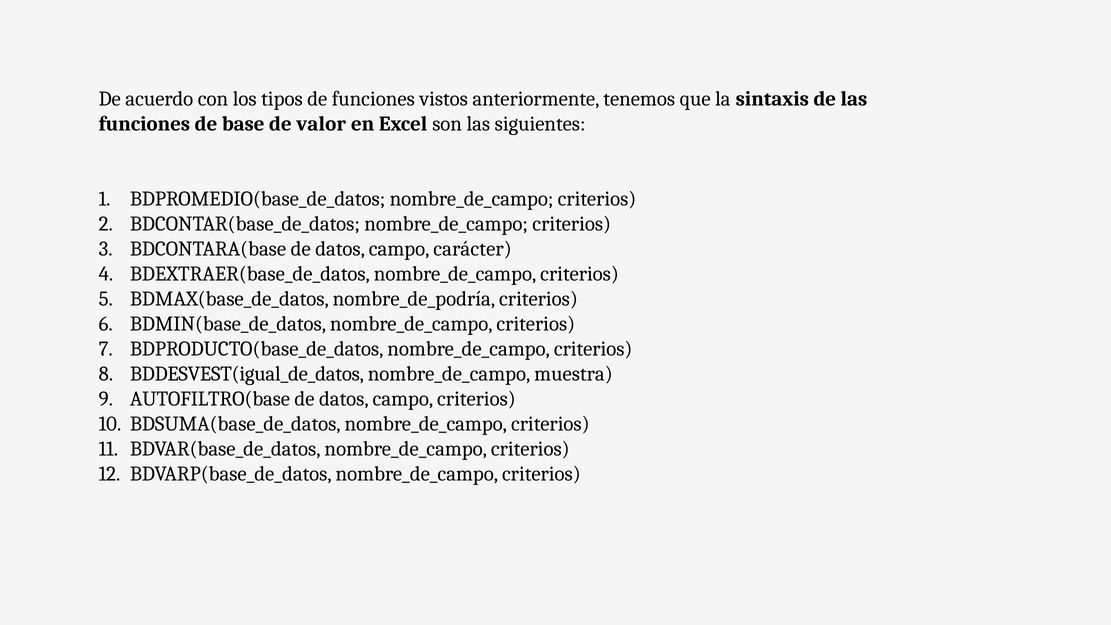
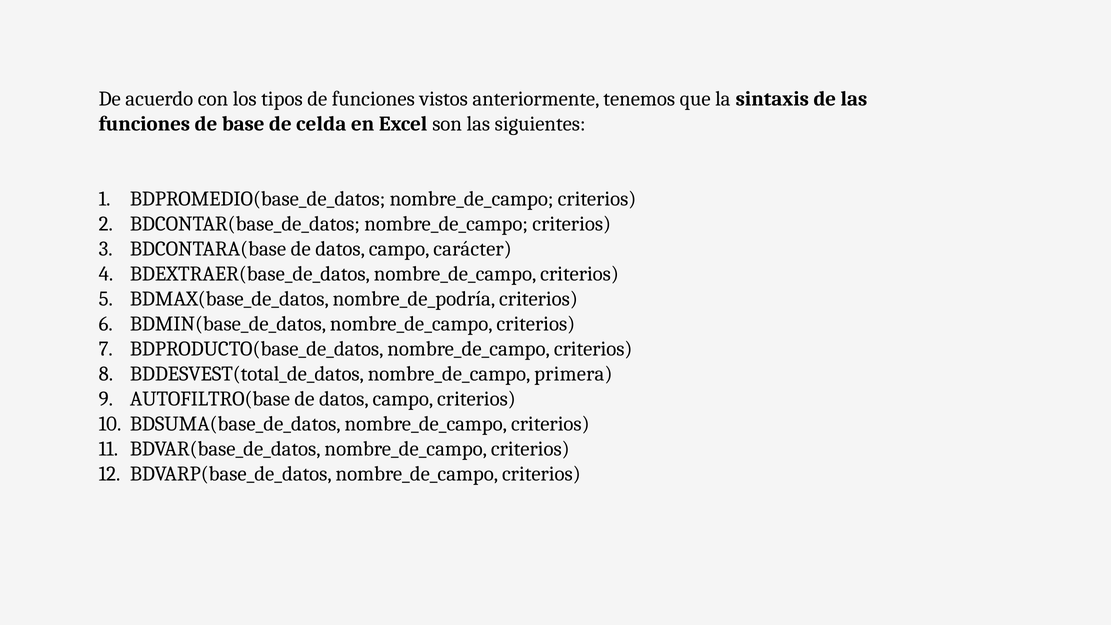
valor: valor -> celda (321, 124)
BDDESVEST(igual_de_datos: BDDESVEST(igual_de_datos -> BDDESVEST(total_de_datos (247, 374)
muestra: muestra -> primera (573, 374)
